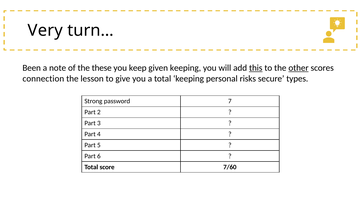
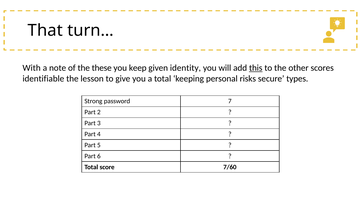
Very: Very -> That (45, 30)
Been: Been -> With (32, 68)
given keeping: keeping -> identity (185, 68)
other underline: present -> none (299, 68)
connection: connection -> identifiable (43, 79)
